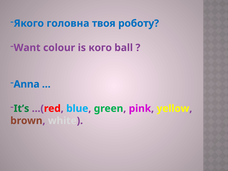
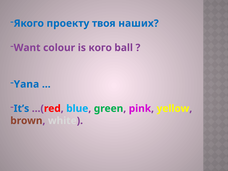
головна: головна -> проекту (68, 23)
роботу: роботу -> наших (138, 23)
Anna: Anna -> Yana (26, 84)
It’s colour: green -> blue (21, 109)
